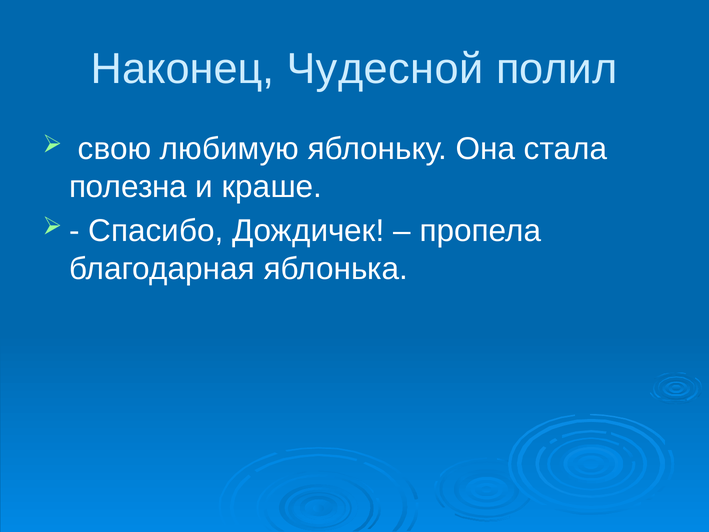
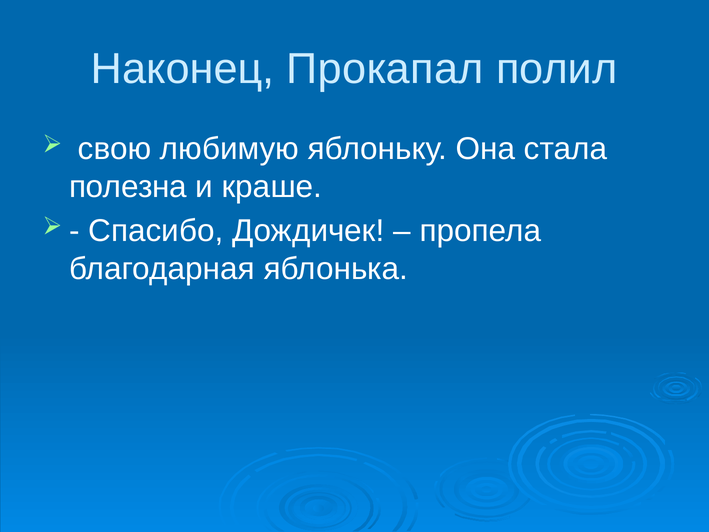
Чудесной: Чудесной -> Прокапал (385, 69)
